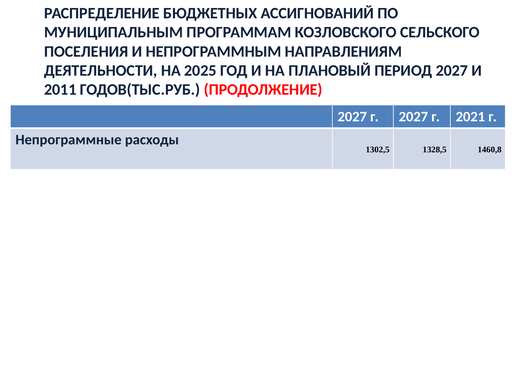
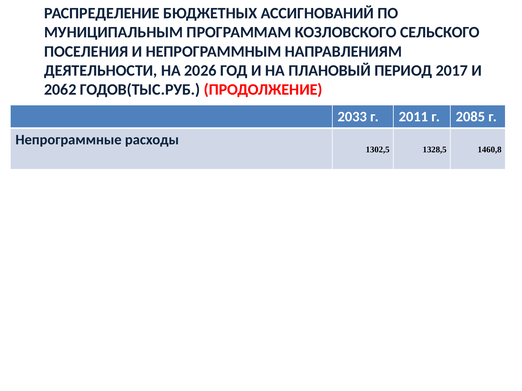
2025: 2025 -> 2026 (200, 71)
ПЕРИОД 2027: 2027 -> 2017 (452, 71)
2011: 2011 -> 2062 (60, 90)
2027: 2027 -> 2033 (352, 117)
г 2027: 2027 -> 2011 (413, 117)
2021: 2021 -> 2085 (470, 117)
